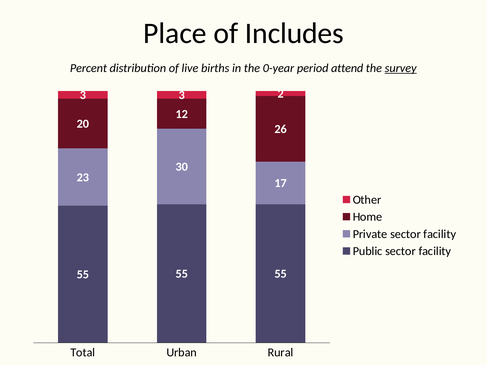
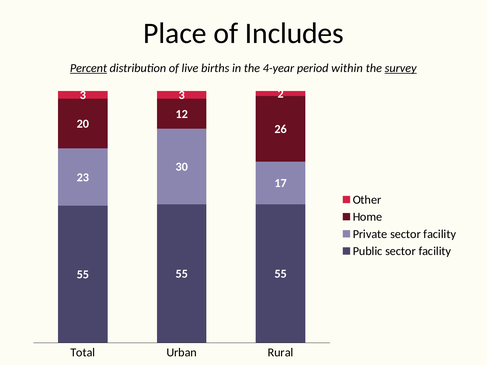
Percent underline: none -> present (88, 68)
0-year: 0-year -> 4-year (279, 68)
attend: attend -> within (347, 68)
